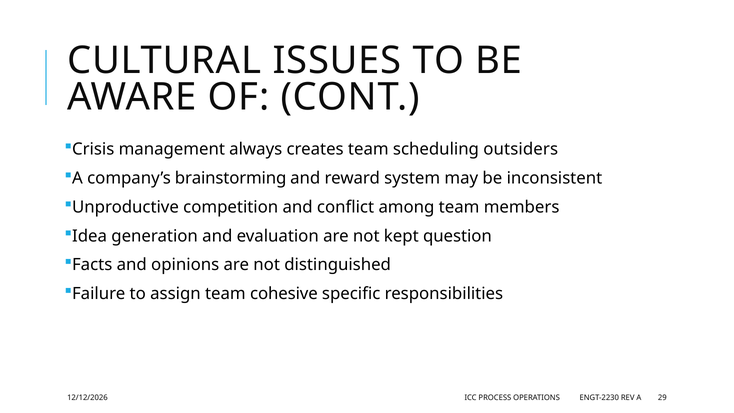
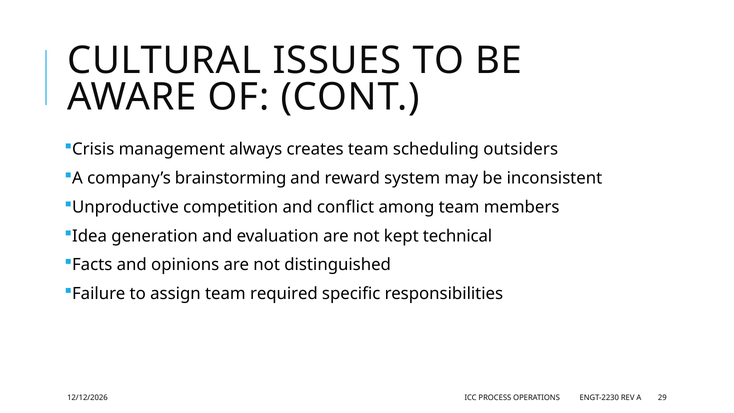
question: question -> technical (457, 236)
cohesive: cohesive -> required (284, 294)
